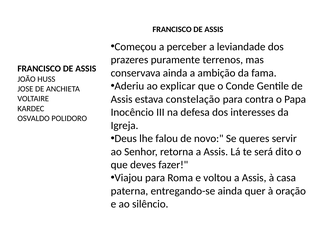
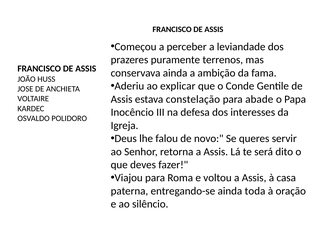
contra: contra -> abade (259, 99)
quer: quer -> toda (255, 192)
